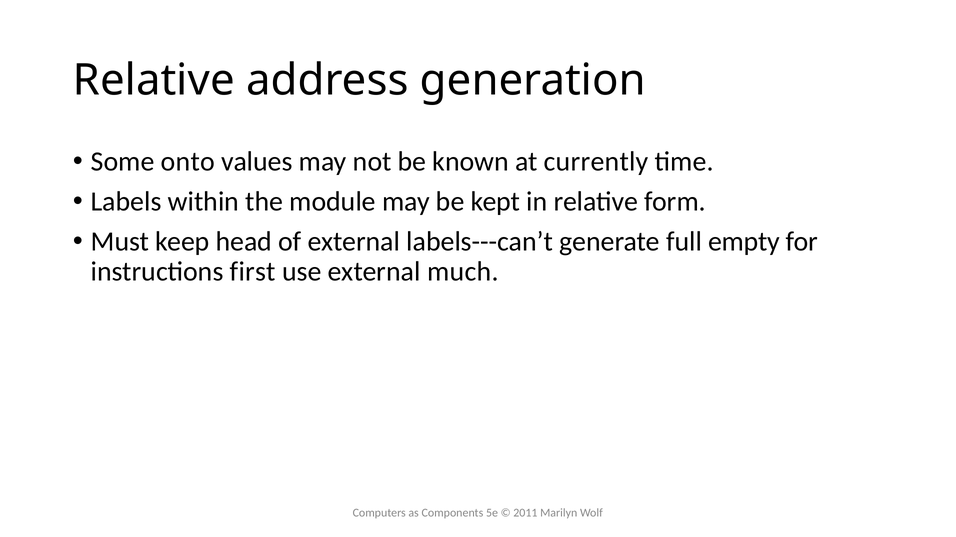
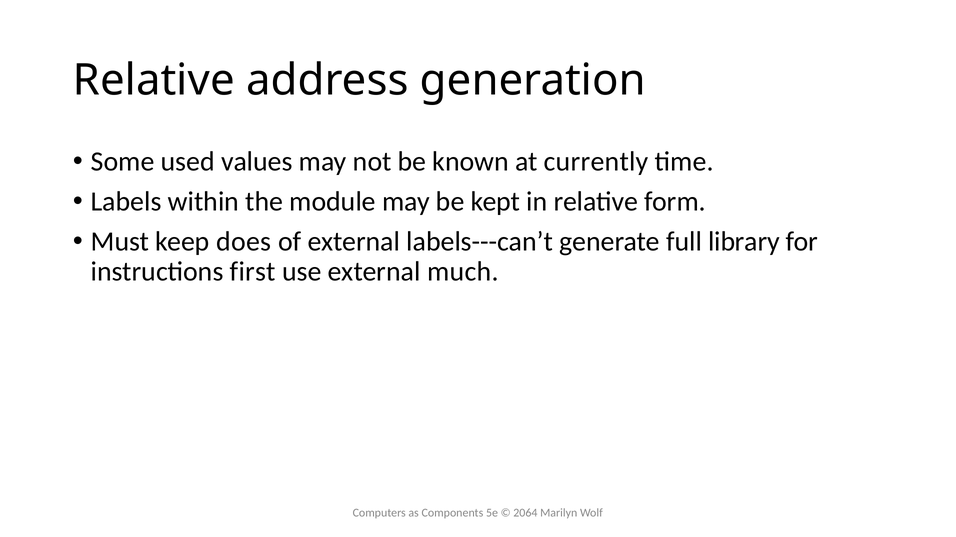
onto: onto -> used (188, 162)
head: head -> does (244, 242)
empty: empty -> library (744, 242)
2011: 2011 -> 2064 (525, 513)
